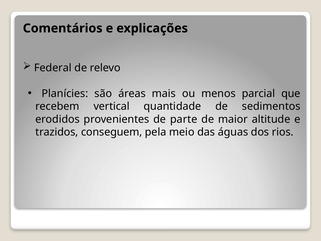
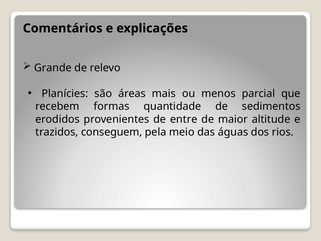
Federal: Federal -> Grande (53, 68)
vertical: vertical -> formas (112, 106)
parte: parte -> entre (184, 119)
